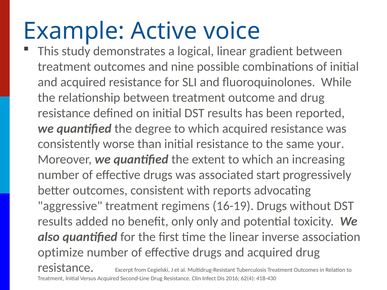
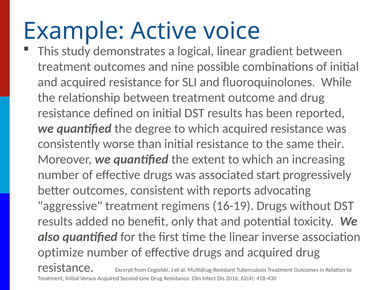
your: your -> their (331, 144)
only only: only -> that (207, 222)
